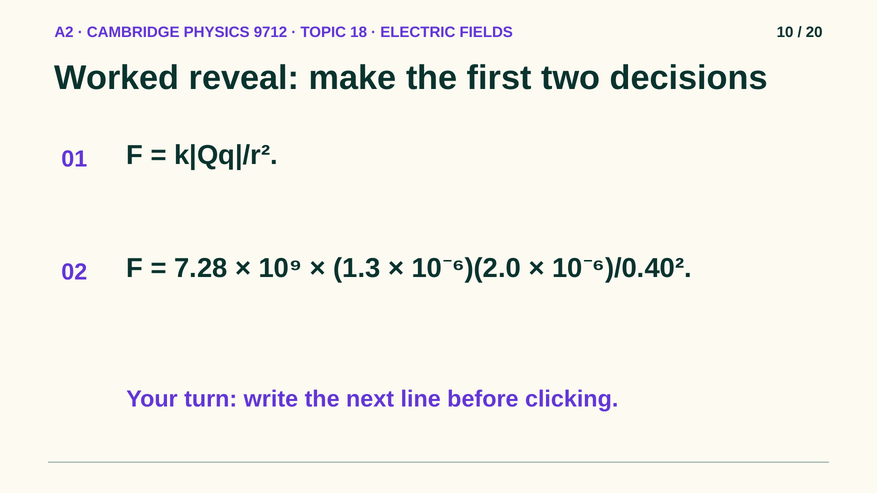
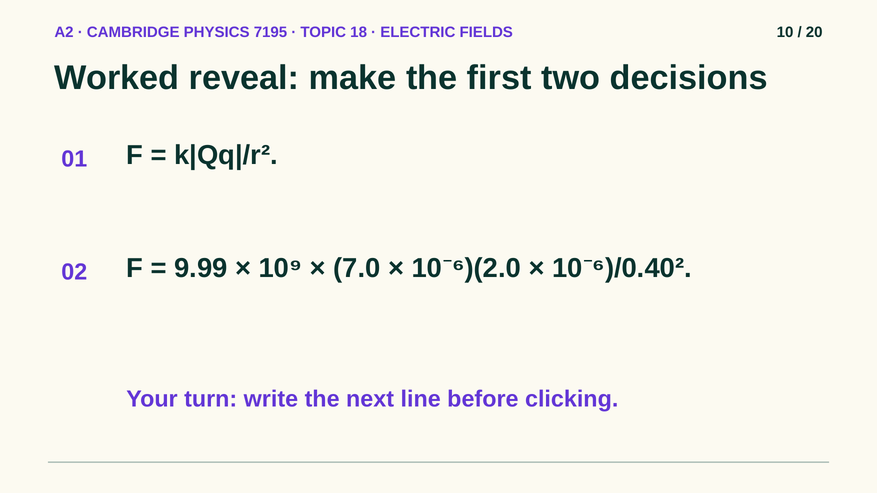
9712: 9712 -> 7195 (270, 32)
7.28: 7.28 -> 9.99 (201, 268)
1.3: 1.3 -> 7.0 (357, 268)
